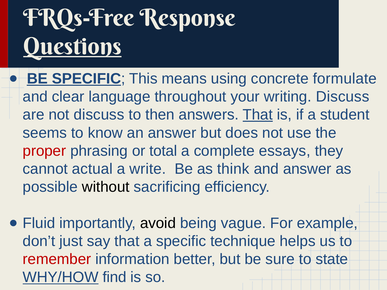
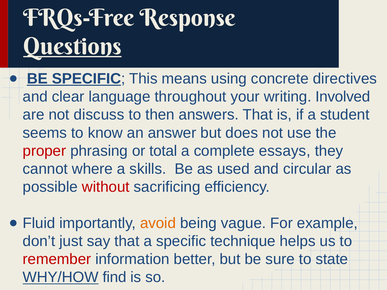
formulate: formulate -> directives (345, 79)
writing Discuss: Discuss -> Involved (343, 97)
That underline: present -> none (258, 115)
actual: actual -> where (92, 169)
write: write -> skills (148, 169)
think: think -> used (233, 169)
and answer: answer -> circular (307, 169)
without colour: black -> red (106, 187)
avoid colour: black -> orange (158, 223)
